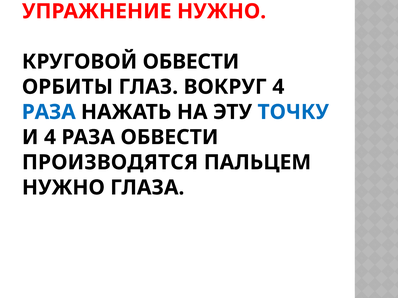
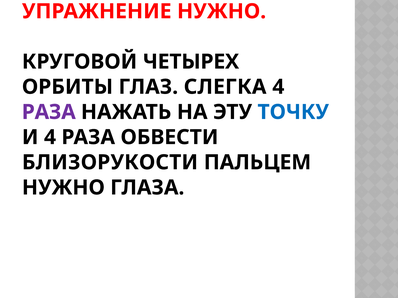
КРУГОВОЙ ОБВЕСТИ: ОБВЕСТИ -> ЧЕТЫРЕХ (191, 62)
ВОКРУГ: ВОКРУГ -> СЛЕГКА (225, 87)
РАЗА colour: blue -> purple (49, 112)
ПРОИЗВОДЯТСЯ: ПРОИЗВОДЯТСЯ -> БЛИЗОРУКОСТИ (110, 163)
